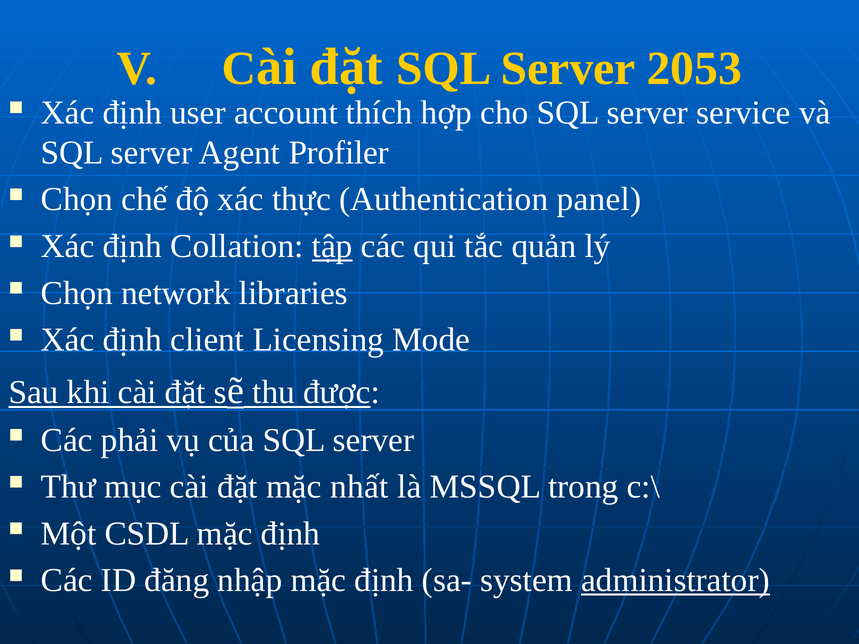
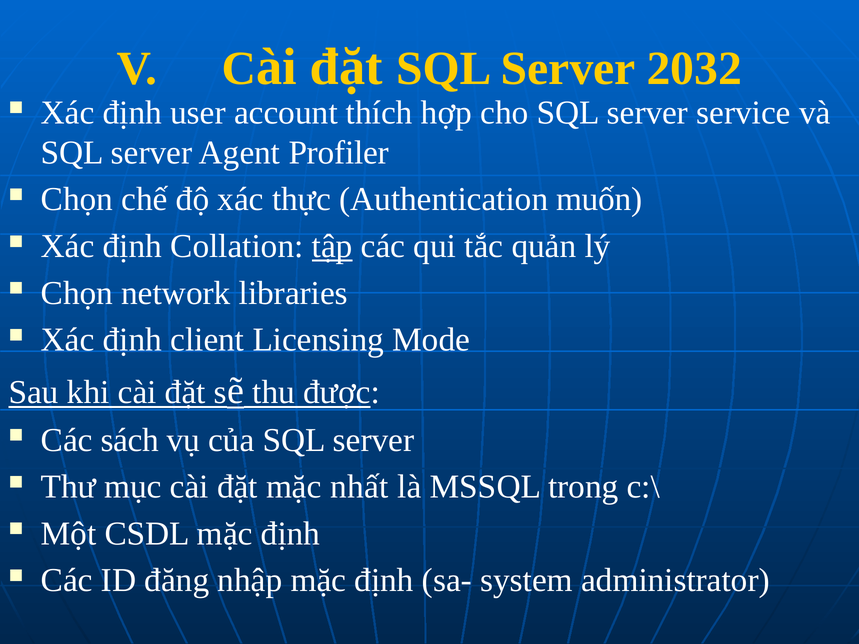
2053: 2053 -> 2032 (694, 68)
panel: panel -> muốn (599, 199)
phải: phải -> sách (130, 440)
administrator underline: present -> none (676, 581)
